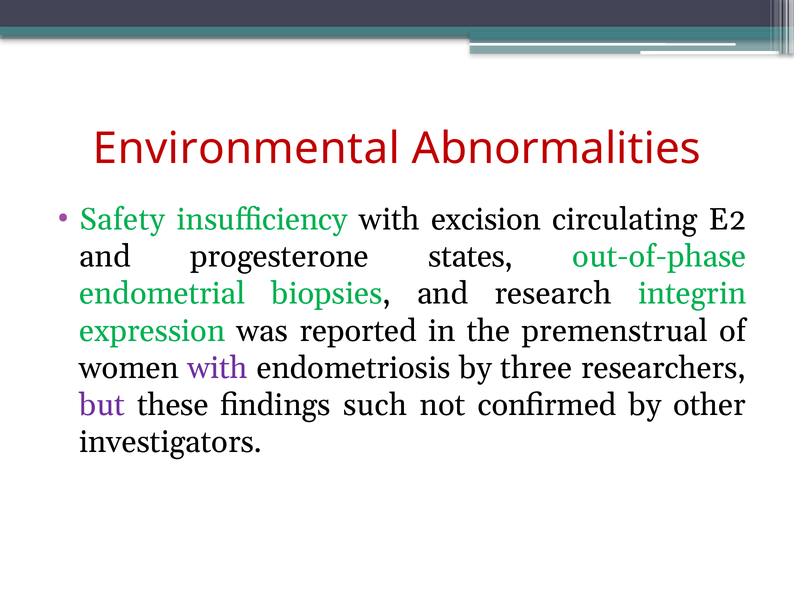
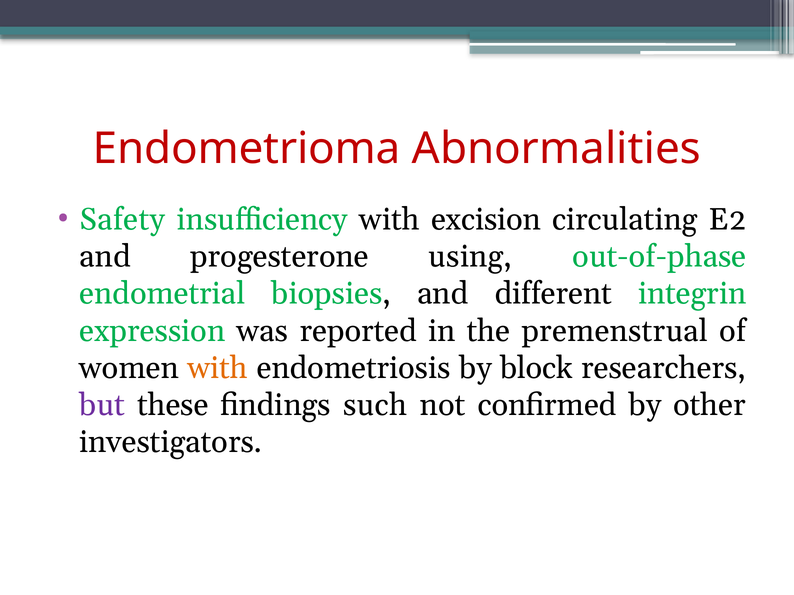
Environmental: Environmental -> Endometrioma (247, 149)
states: states -> using (470, 257)
research: research -> different (553, 294)
with colour: purple -> orange (218, 368)
three: three -> block (537, 368)
